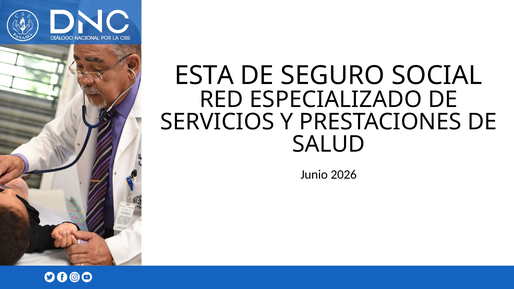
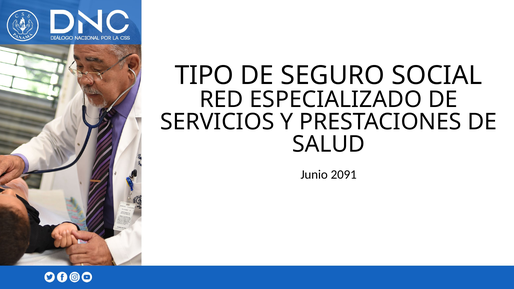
ESTA: ESTA -> TIPO (204, 76)
2026: 2026 -> 2091 (344, 175)
